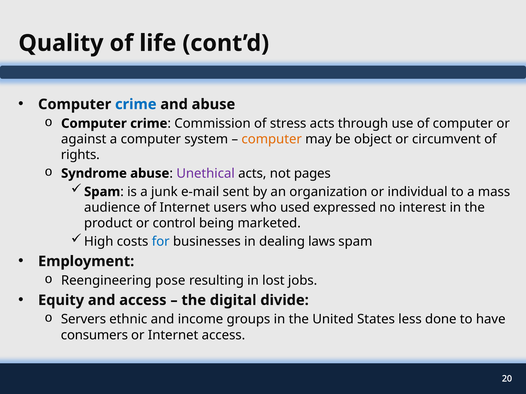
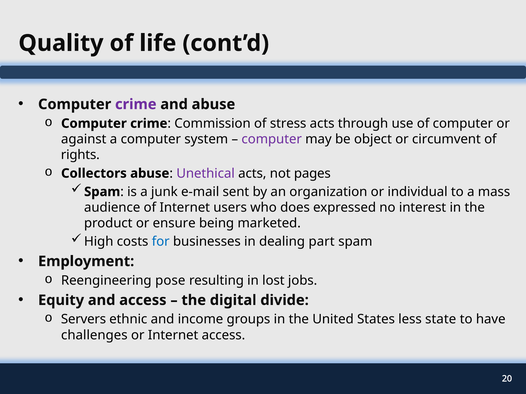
crime colour: blue -> purple (136, 104)
computer colour: orange -> purple (272, 139)
Syndrome: Syndrome -> Collectors (94, 174)
used: used -> does (295, 208)
control: control -> ensure (174, 224)
laws: laws -> part (322, 242)
done: done -> state (441, 320)
consumers: consumers -> challenges (94, 335)
